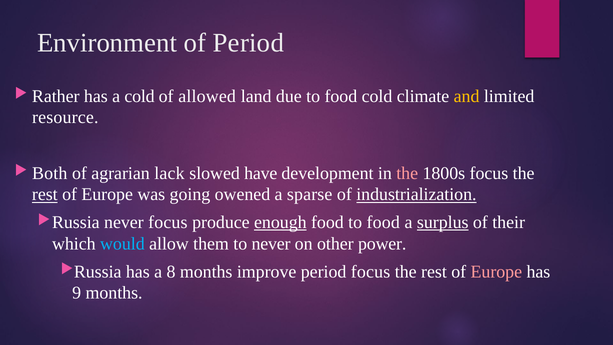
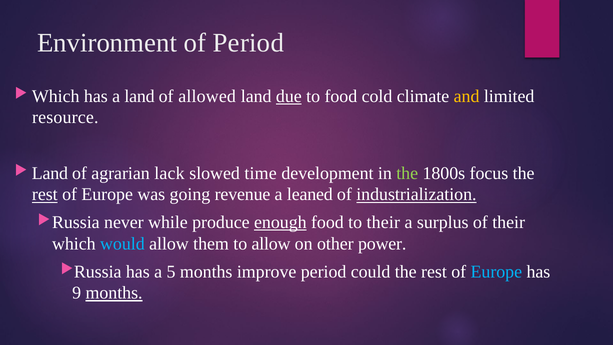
Rather: Rather -> Which (56, 96)
a cold: cold -> land (140, 96)
due underline: none -> present (289, 96)
Both: Both -> Land (50, 173)
have: have -> time (261, 173)
the colour: pink -> light green (407, 173)
owened: owened -> revenue (243, 194)
sparse: sparse -> leaned (310, 194)
never focus: focus -> while (168, 222)
food to food: food -> their (383, 222)
surplus underline: present -> none (443, 222)
to never: never -> allow (271, 244)
8: 8 -> 5 (171, 272)
period focus: focus -> could (371, 272)
Europe colour: pink -> light blue (496, 272)
months underline: none -> present (114, 293)
